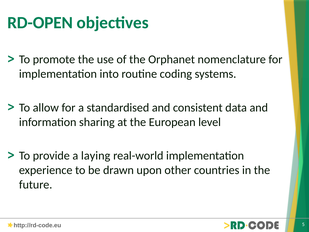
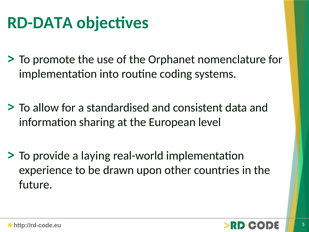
RD-OPEN: RD-OPEN -> RD-DATA (40, 23)
